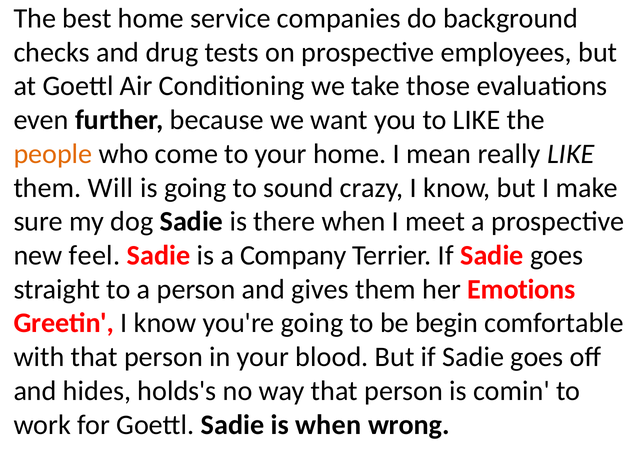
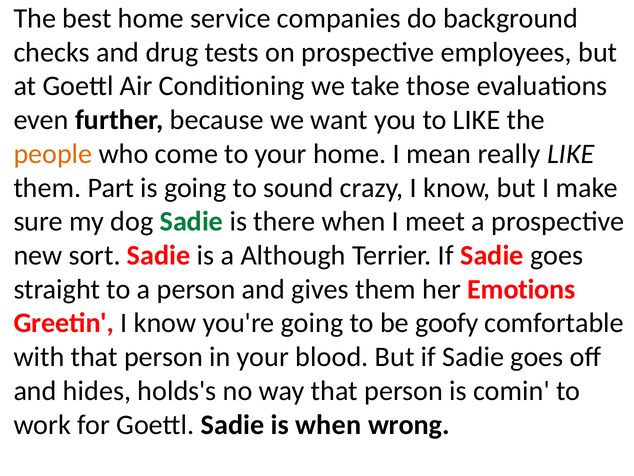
Will: Will -> Part (111, 188)
Sadie colour: black -> green (191, 221)
feel: feel -> sort (95, 255)
Company: Company -> Although (293, 255)
begin: begin -> goofy (447, 323)
